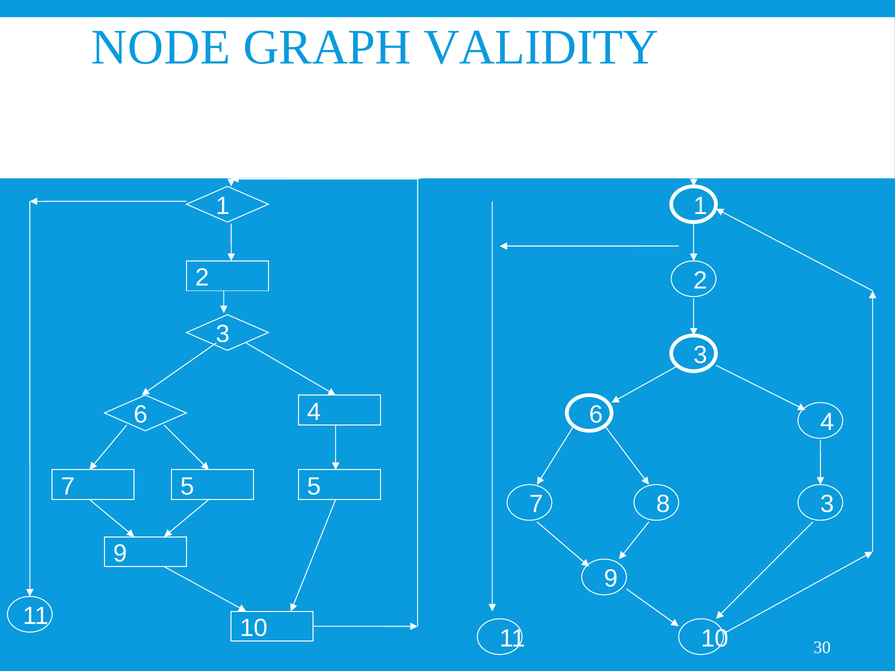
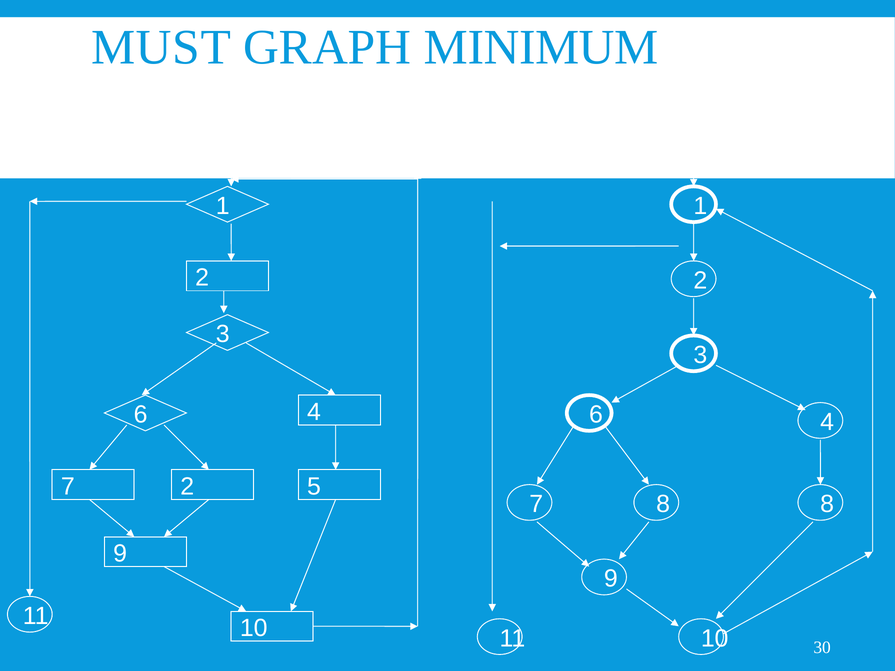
NODE: NODE -> MUST (161, 47)
VALIDITY: VALIDITY -> MINIMUM (541, 47)
7 5: 5 -> 2 (187, 487)
8 3: 3 -> 8 (827, 504)
